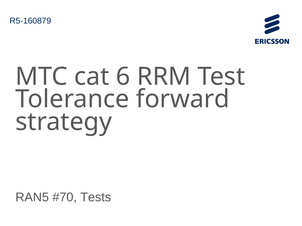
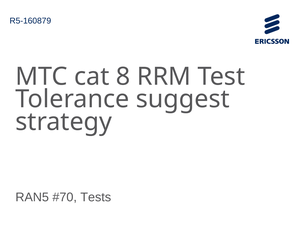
6: 6 -> 8 (123, 77)
forward: forward -> suggest (183, 99)
